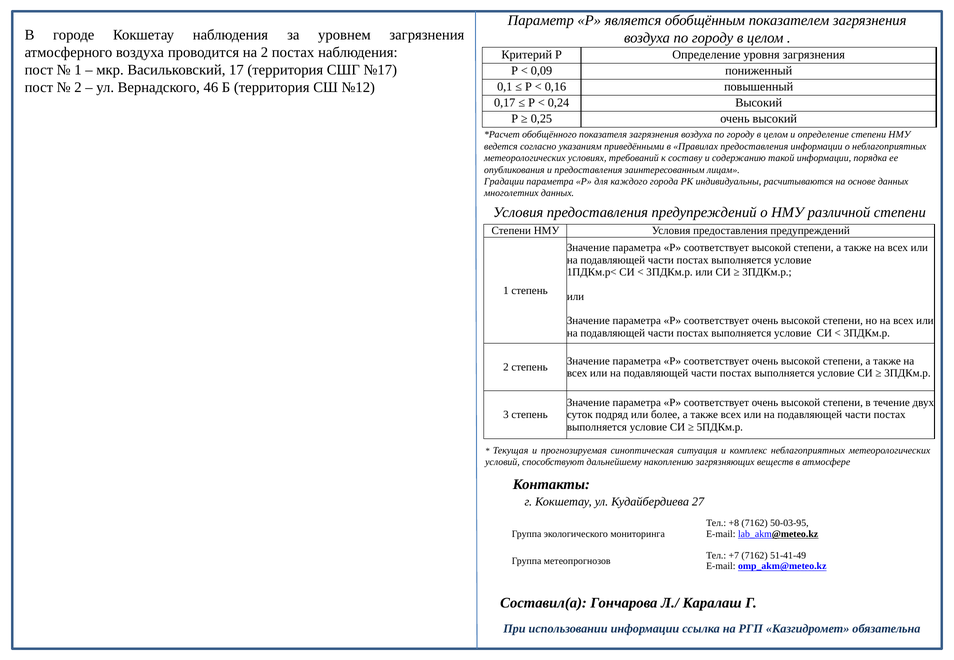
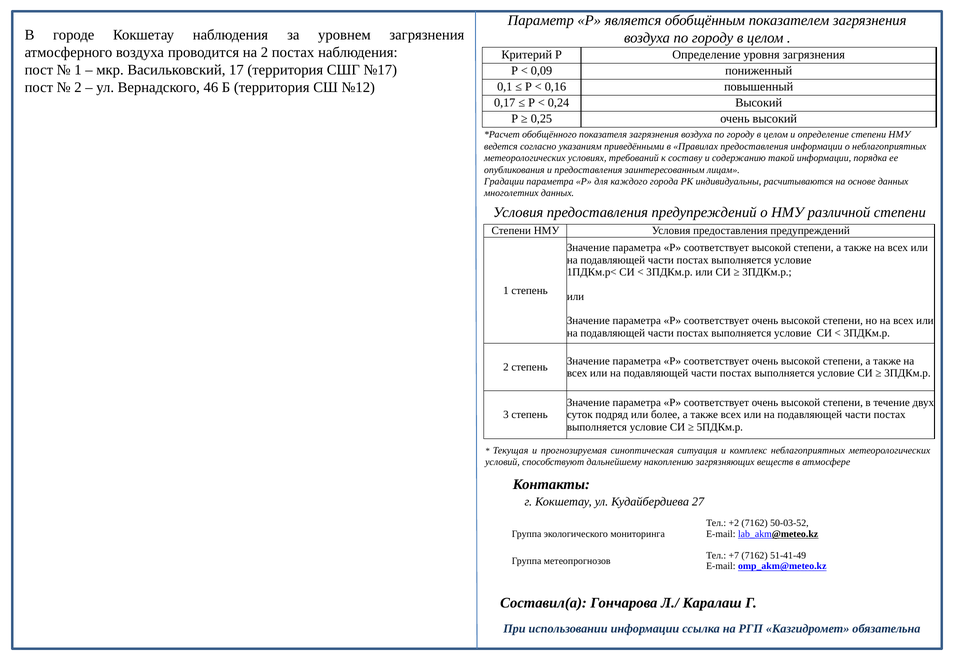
+8: +8 -> +2 (734, 523)
50-03-95: 50-03-95 -> 50-03-52 (789, 523)
